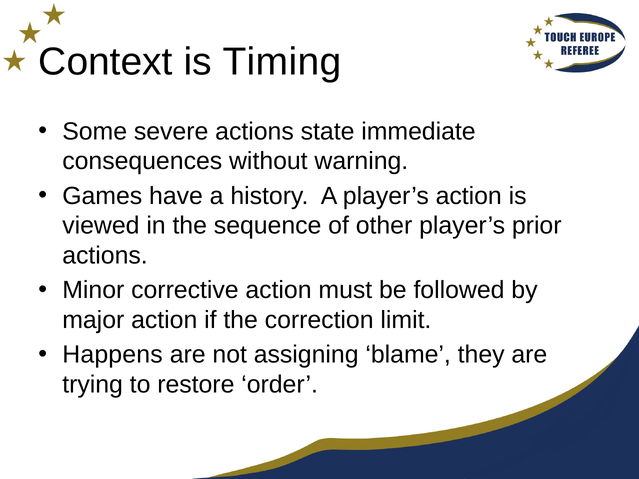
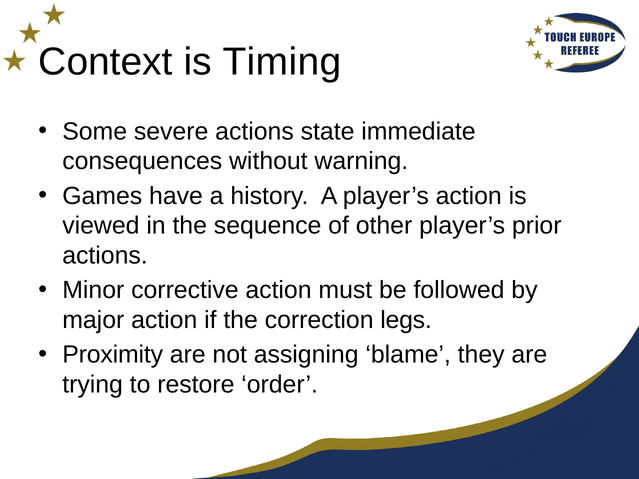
limit: limit -> legs (406, 320)
Happens: Happens -> Proximity (113, 355)
